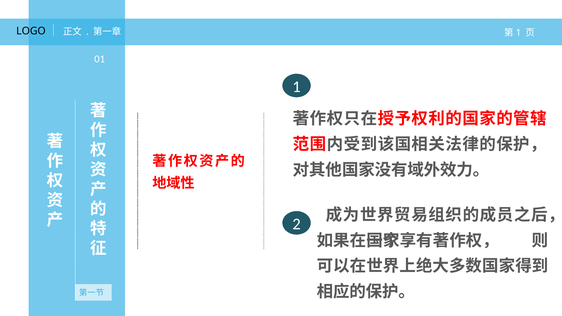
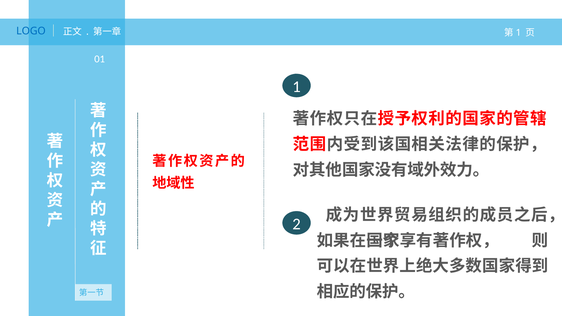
LOGO colour: black -> blue (31, 31)
